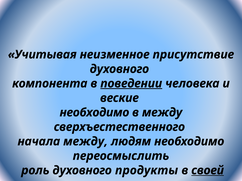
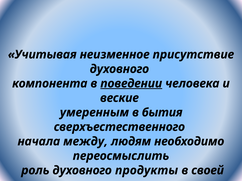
необходимо: необходимо -> умеренным (94, 113)
в между: между -> бытия (162, 113)
своей underline: present -> none (208, 171)
